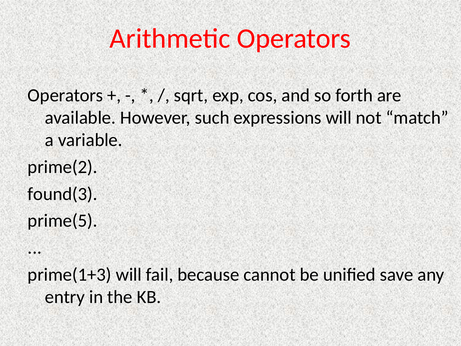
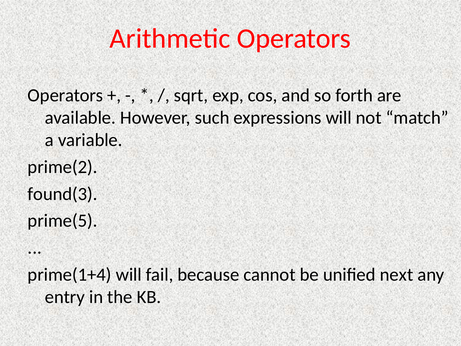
prime(1+3: prime(1+3 -> prime(1+4 (70, 274)
save: save -> next (397, 274)
